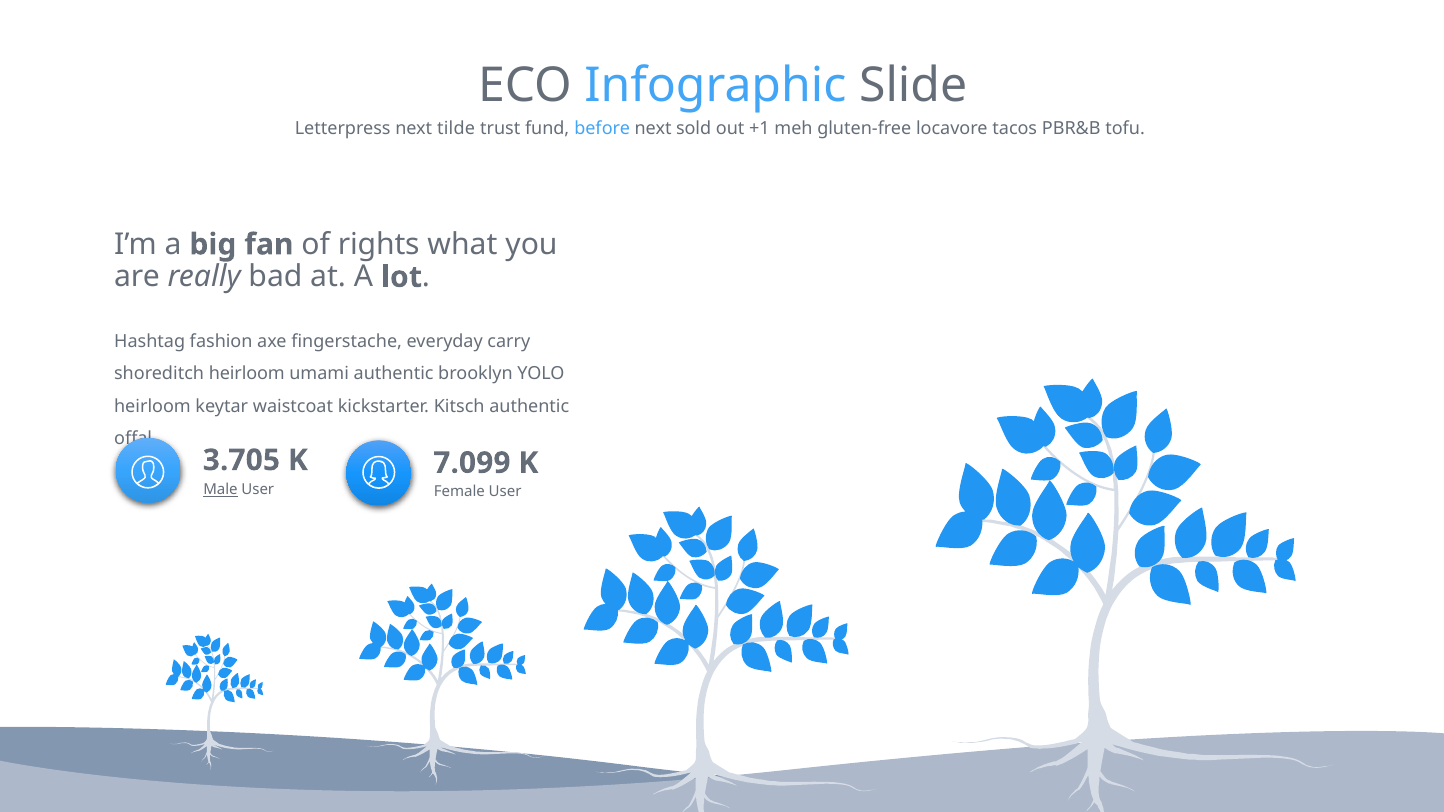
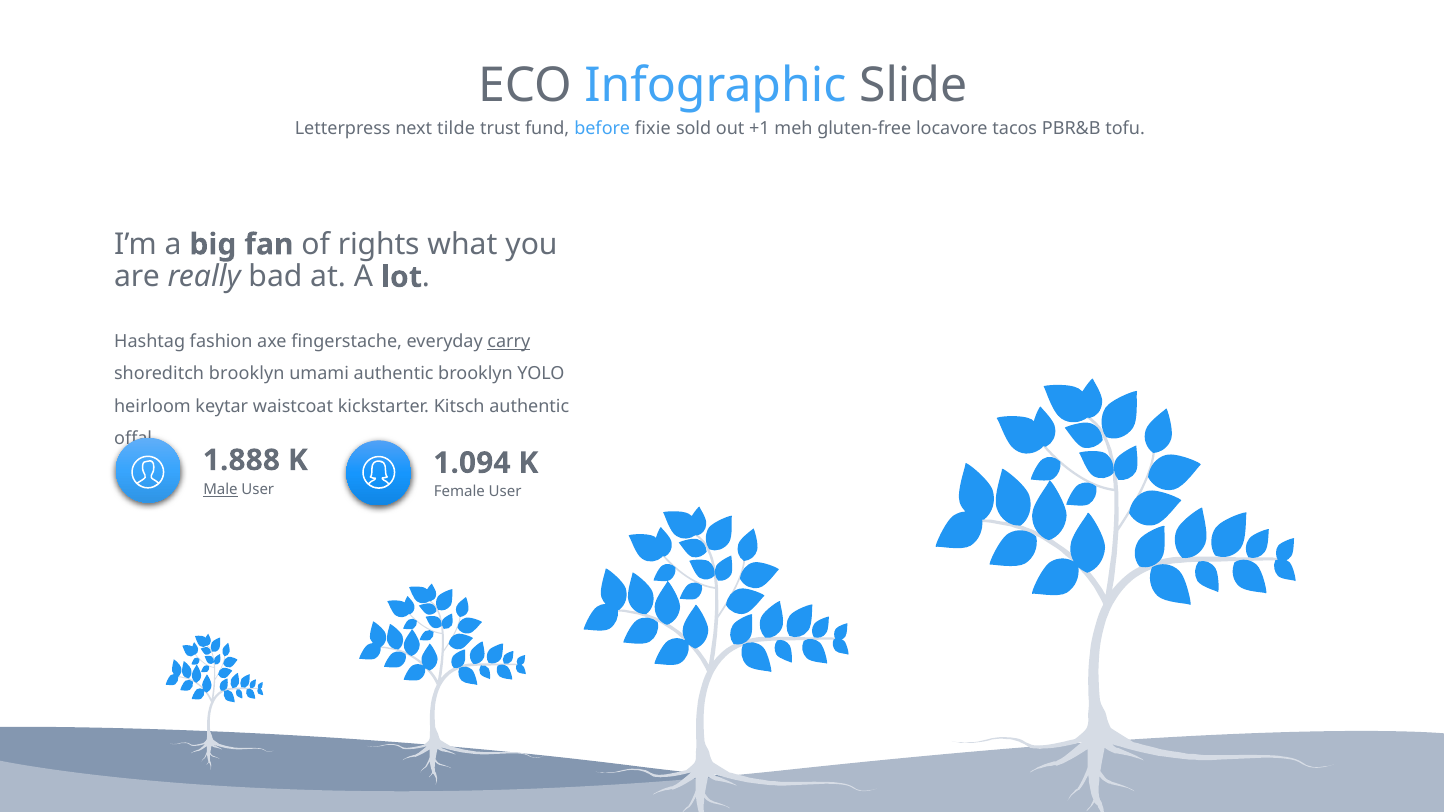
before next: next -> fixie (653, 129)
carry underline: none -> present (509, 342)
shoreditch heirloom: heirloom -> brooklyn (247, 374)
3.705: 3.705 -> 1.888 (241, 460)
7.099: 7.099 -> 1.094 (472, 463)
